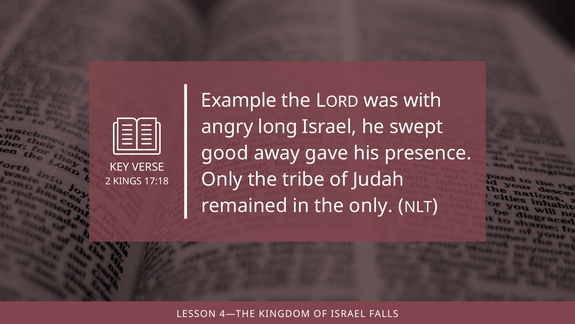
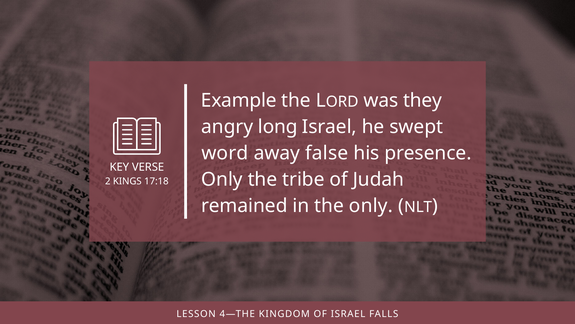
with: with -> they (423, 100)
good: good -> word (225, 153)
gave: gave -> false (327, 153)
